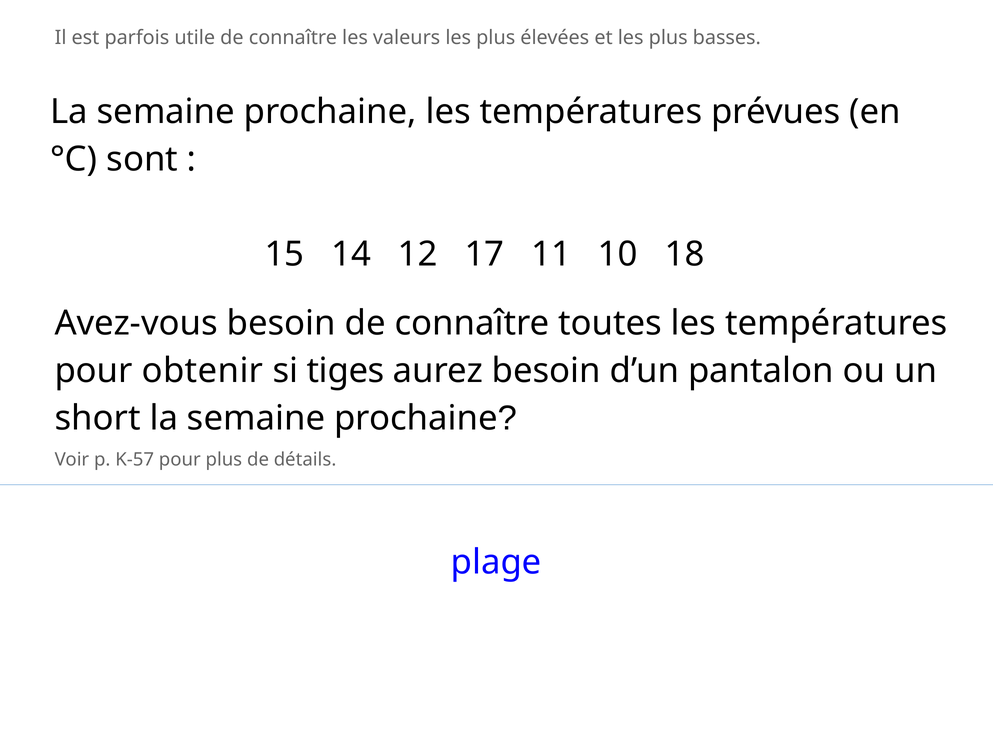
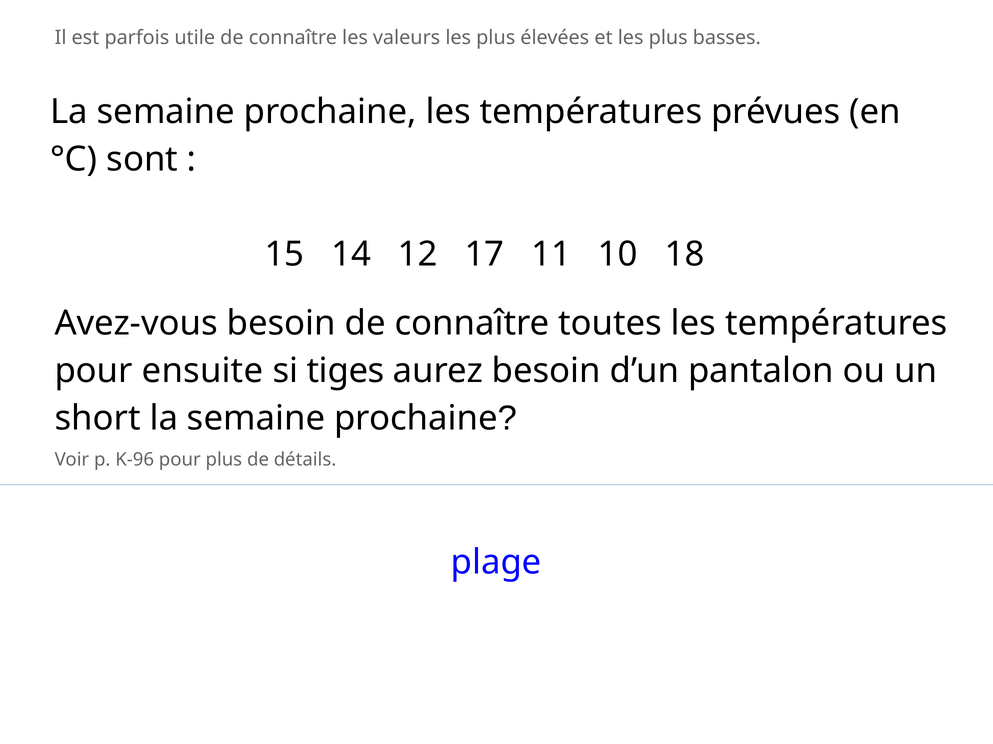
obtenir: obtenir -> ensuite (203, 371)
K-57: K-57 -> K-96 (135, 460)
